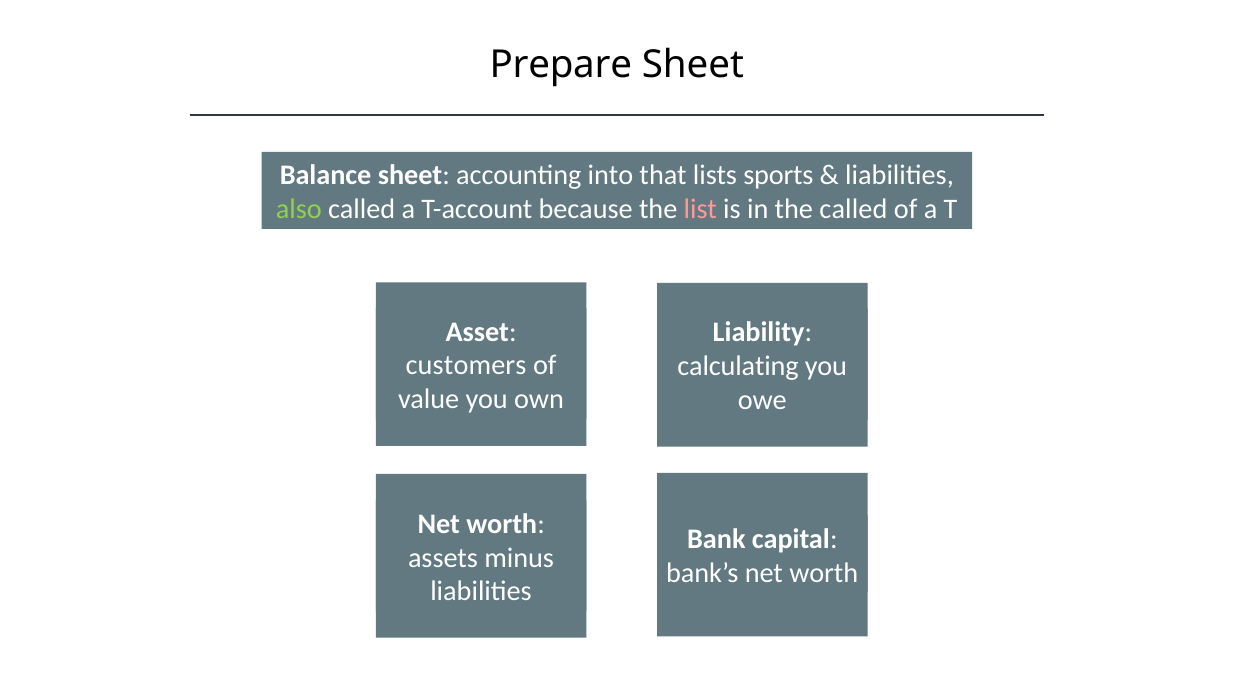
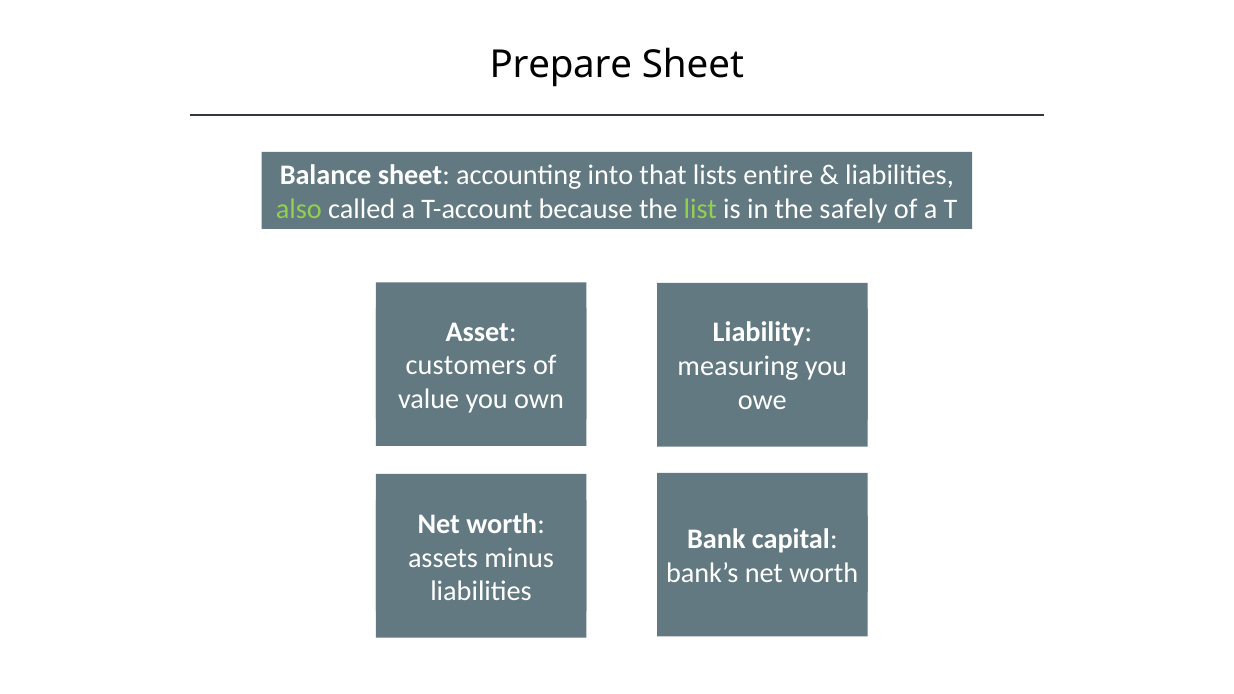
sports: sports -> entire (778, 175)
list colour: pink -> light green (700, 209)
the called: called -> safely (853, 209)
calculating: calculating -> measuring (738, 366)
